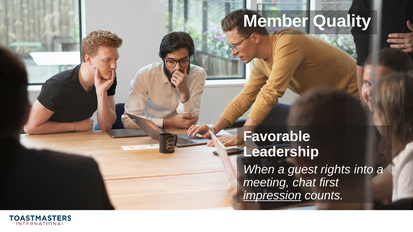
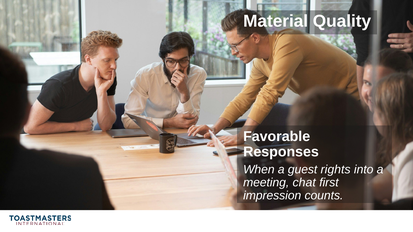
Member: Member -> Material (276, 21)
Leadership: Leadership -> Responses (281, 152)
impression underline: present -> none (272, 196)
